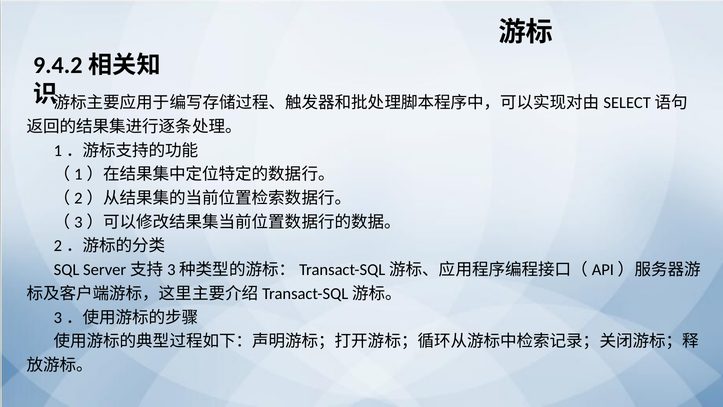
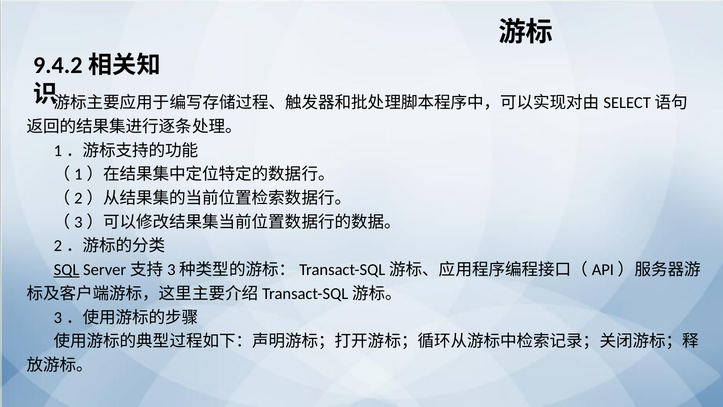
SQL underline: none -> present (67, 270)
